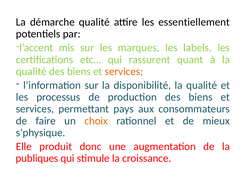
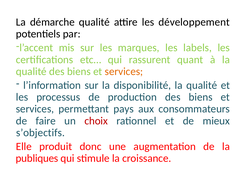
essentiellement: essentiellement -> développement (194, 22)
choix colour: orange -> red (96, 120)
s’physique: s’physique -> s’objectifs (40, 132)
